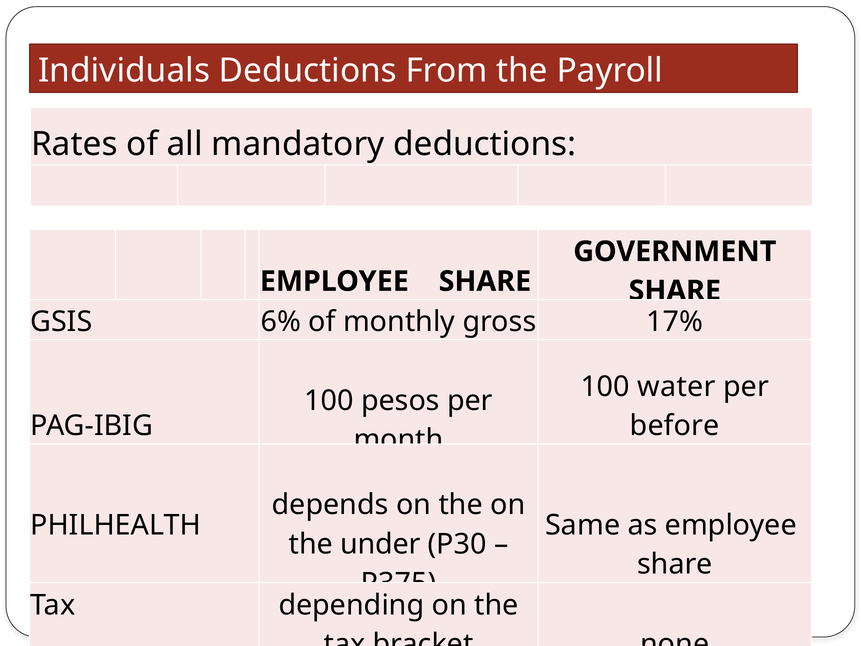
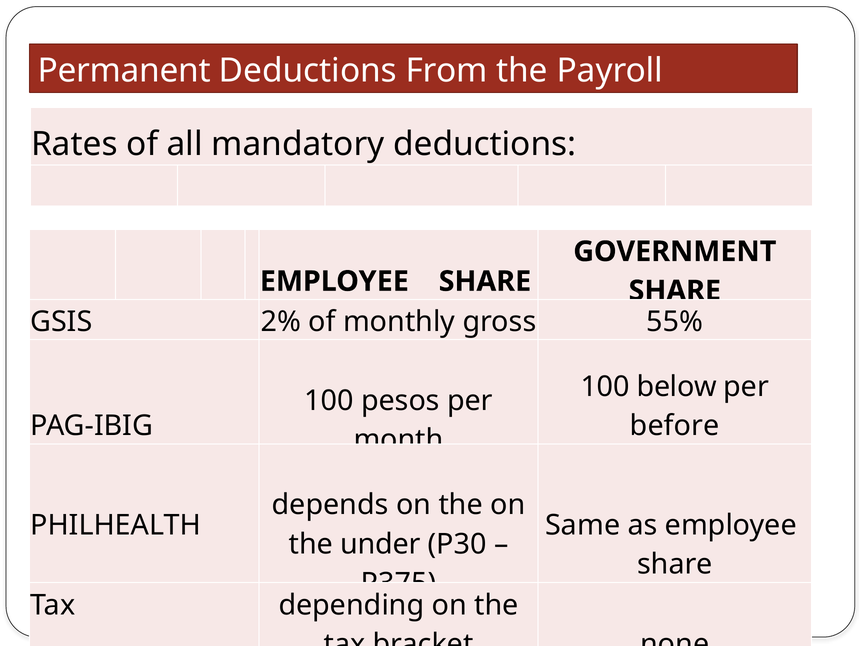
Individuals: Individuals -> Permanent (124, 71)
6%: 6% -> 2% (281, 322)
17%: 17% -> 55% (675, 322)
water: water -> below (677, 386)
